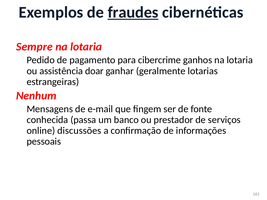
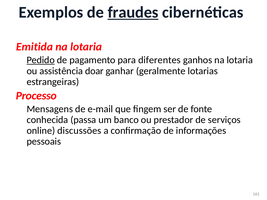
Sempre: Sempre -> Emitida (34, 47)
Pedido underline: none -> present (41, 60)
cibercrime: cibercrime -> diferentes (159, 60)
Nenhum: Nenhum -> Processo (36, 96)
